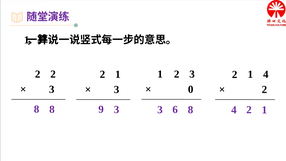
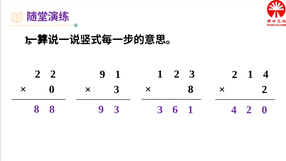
2 2: 2 -> 9 (102, 74)
0: 0 -> 8 (191, 89)
3: 3 -> 0 (52, 89)
6 8: 8 -> 1 (191, 110)
2 1: 1 -> 0 (264, 110)
